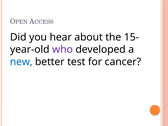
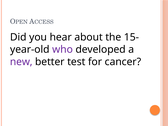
new colour: blue -> purple (21, 62)
